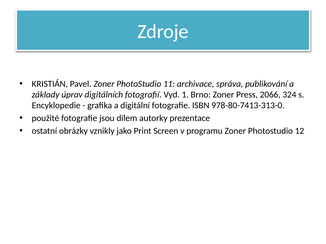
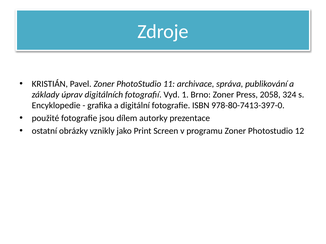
2066: 2066 -> 2058 (270, 95)
978-80-7413-313-0: 978-80-7413-313-0 -> 978-80-7413-397-0 (248, 106)
